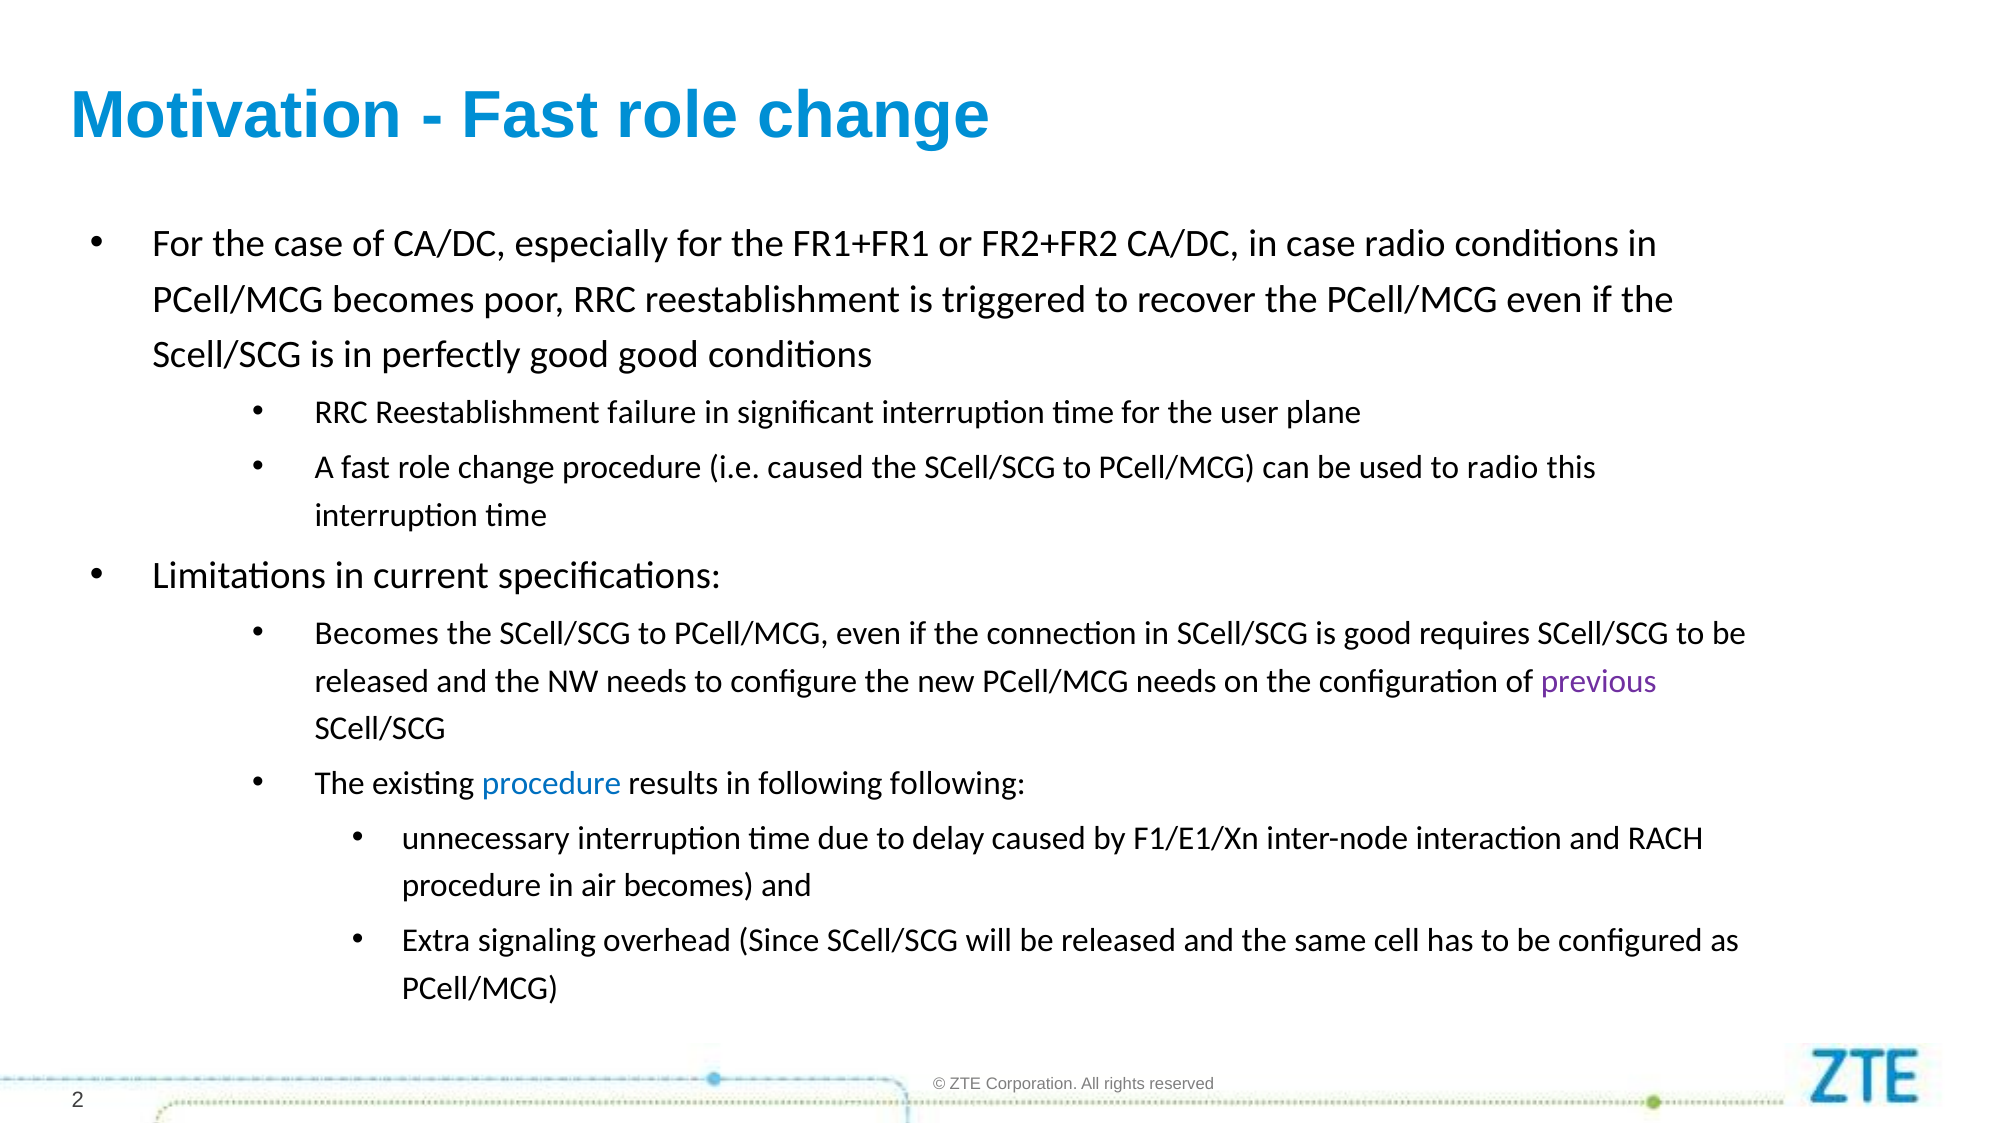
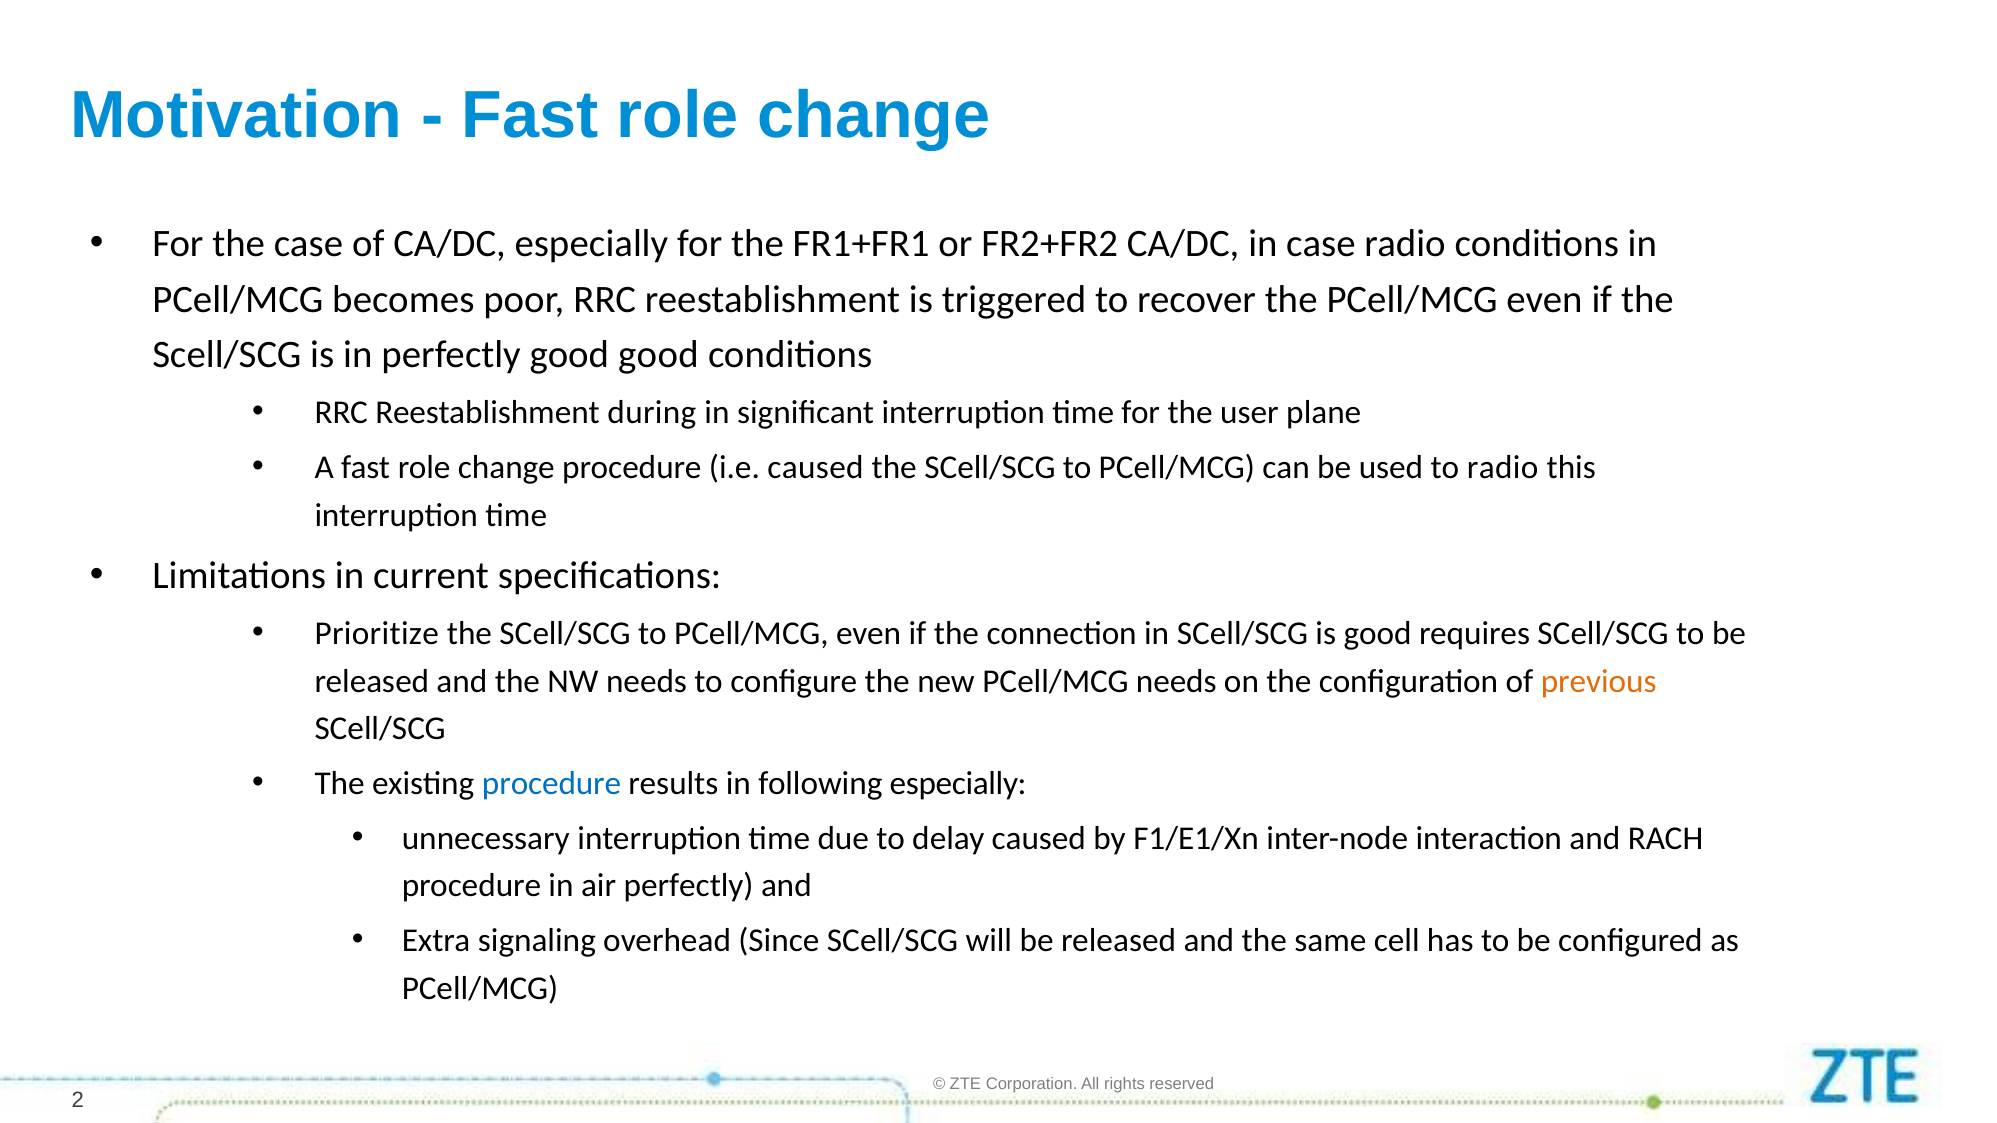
failure: failure -> during (652, 413)
Becomes: Becomes -> Prioritize (377, 633)
previous colour: purple -> orange (1599, 681)
following following: following -> especially (958, 784)
air becomes: becomes -> perfectly (689, 886)
